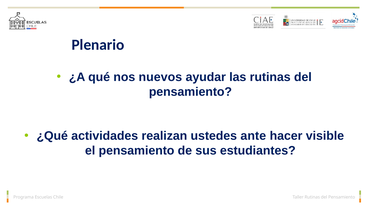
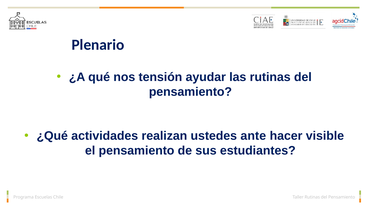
nuevos: nuevos -> tensión (160, 77)
